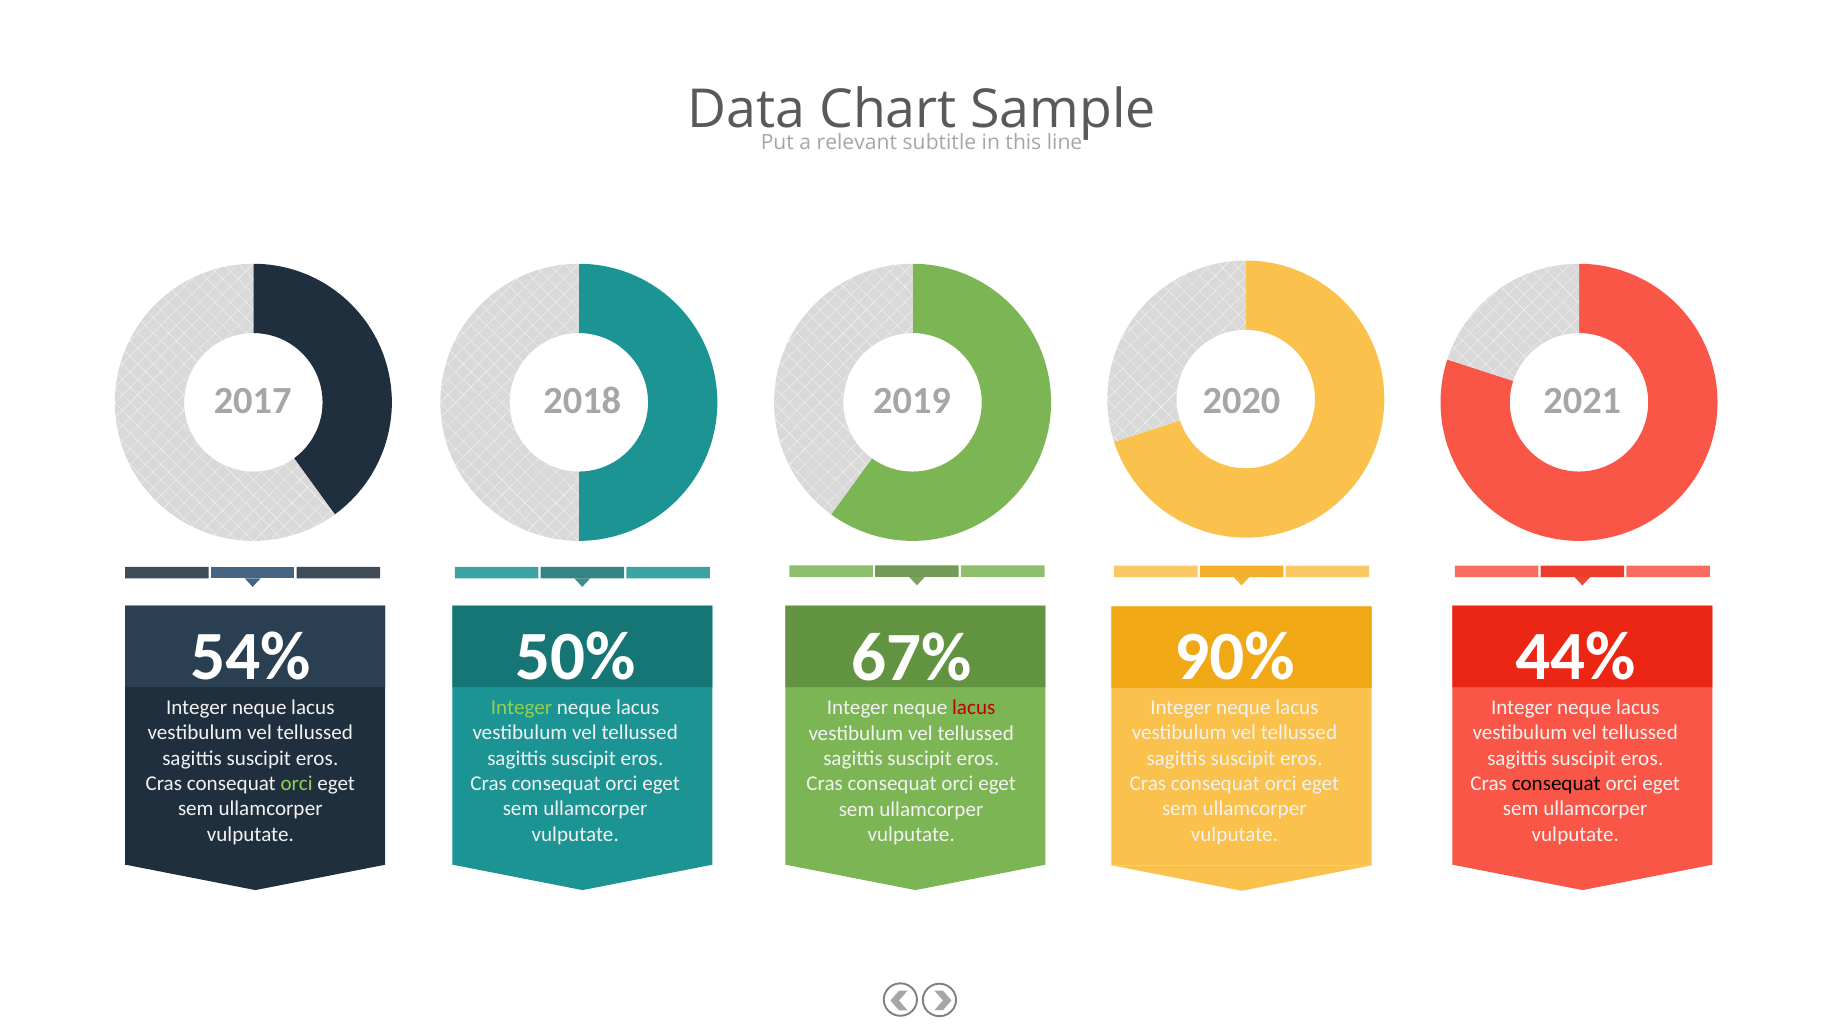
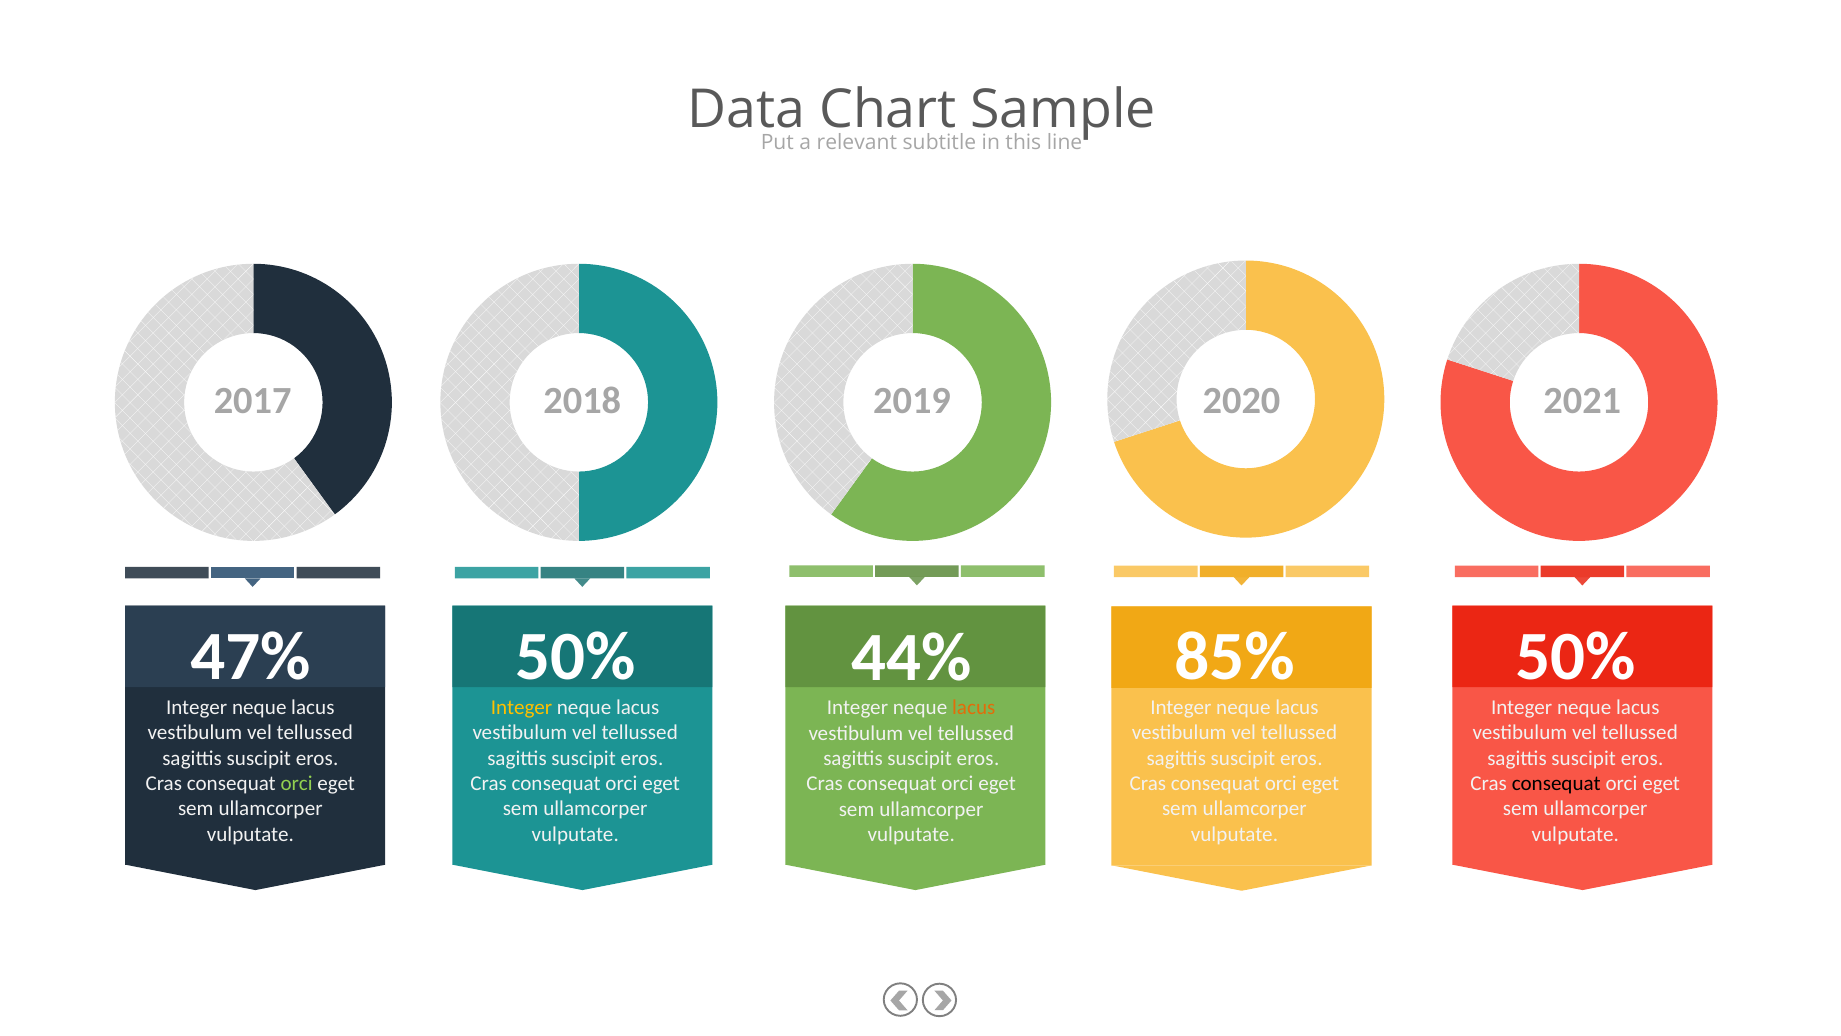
54%: 54% -> 47% (250, 656)
90%: 90% -> 85% (1235, 656)
44%: 44% -> 50% (1575, 656)
67%: 67% -> 44% (911, 657)
Integer colour: light green -> yellow (522, 707)
lacus colour: red -> orange (974, 708)
